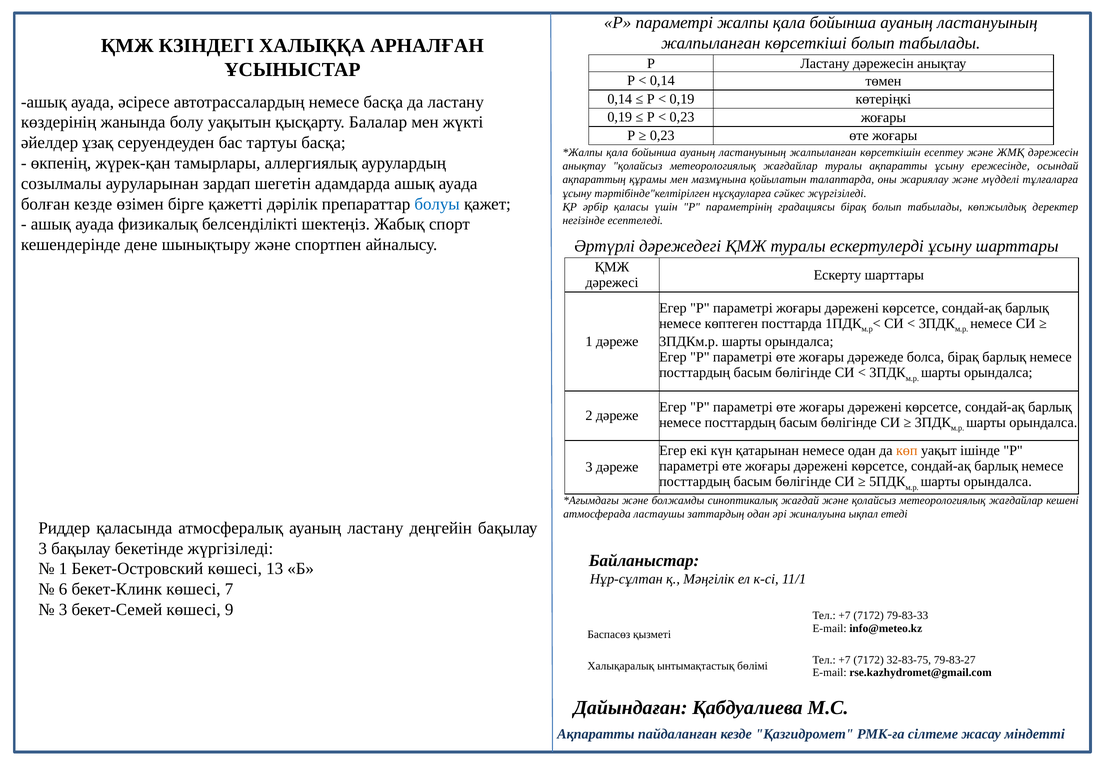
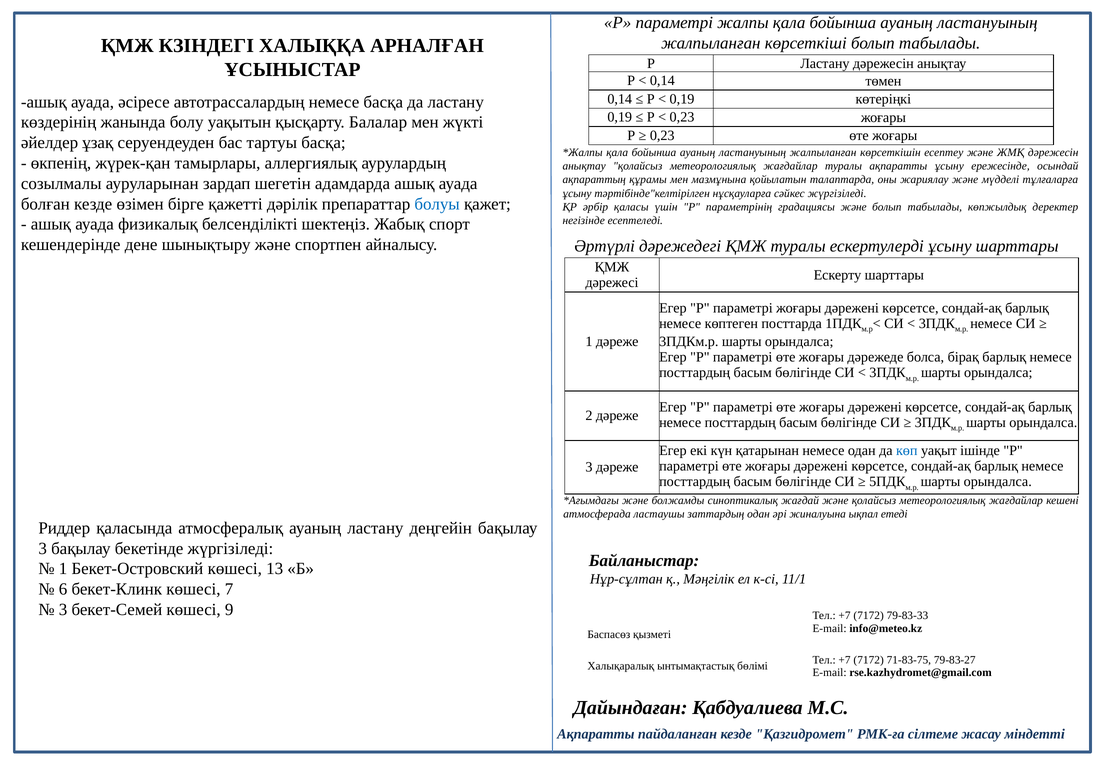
градациясы бірақ: бірақ -> және (854, 207)
көп colour: orange -> blue (907, 451)
32-83-75: 32-83-75 -> 71-83-75 (909, 660)
